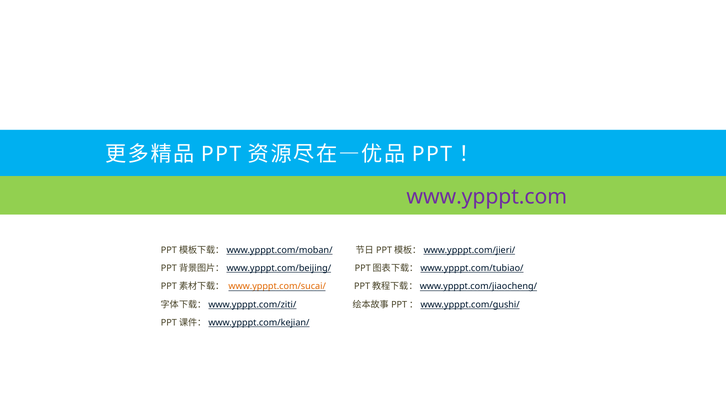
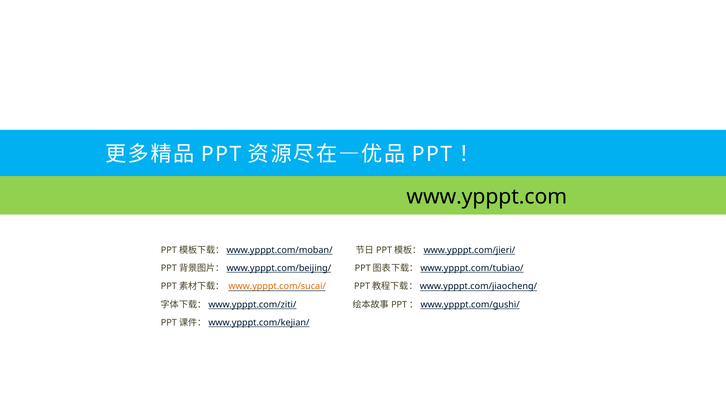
www.ypppt.com colour: purple -> black (487, 197)
